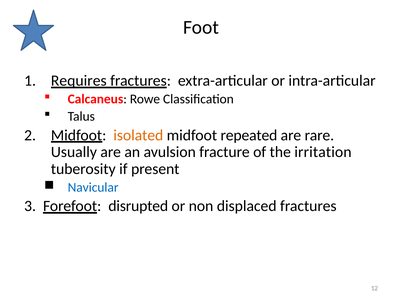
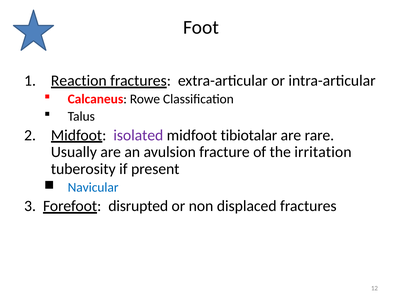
Requires: Requires -> Reaction (79, 81)
isolated colour: orange -> purple (138, 135)
repeated: repeated -> tibiotalar (249, 135)
